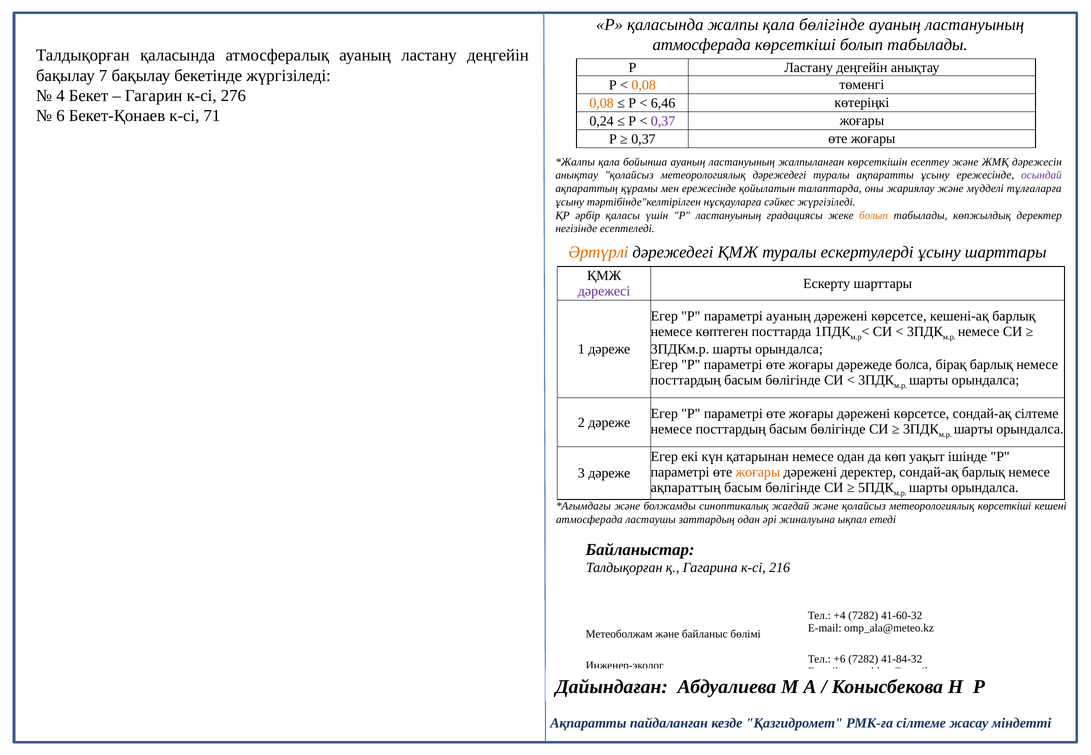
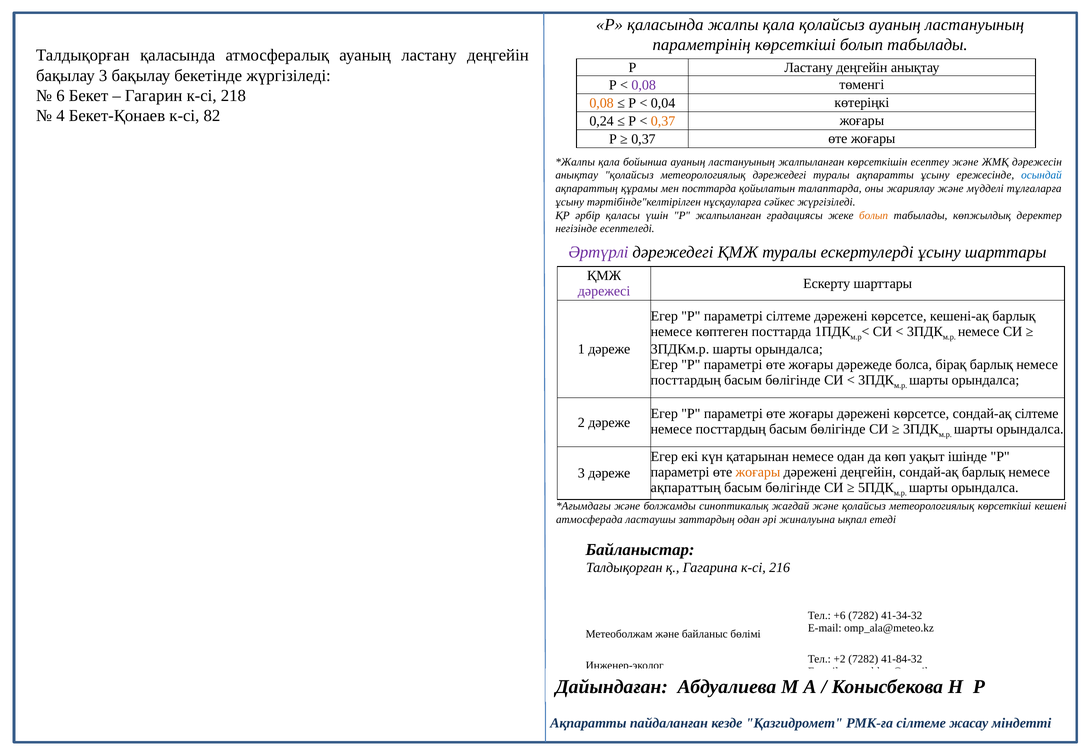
қала бөлігінде: бөлігінде -> қолайсыз (832, 25)
атмосферада: атмосферада -> параметрінің (702, 45)
бақылау 7: 7 -> 3 (103, 76)
0,08 colour: orange -> purple (644, 85)
4: 4 -> 6 (60, 96)
276: 276 -> 218 (233, 96)
6,46: 6,46 -> 0,04 (663, 103)
6: 6 -> 4 (60, 116)
71: 71 -> 82 (212, 116)
0,37 colour: purple -> orange (663, 121)
осындай colour: purple -> blue (1041, 175)
мен ережесінде: ережесінде -> посттарда (709, 189)
Р ластануының: ластануының -> жалпыланған (728, 215)
Әртүрлі colour: orange -> purple (598, 253)
параметрі ауаның: ауаның -> сілтеме (789, 316)
дәрежені деректер: деректер -> деңгейін (868, 472)
+4: +4 -> +6 (840, 616)
41-60-32: 41-60-32 -> 41-34-32 (902, 616)
+6: +6 -> +2 (840, 659)
